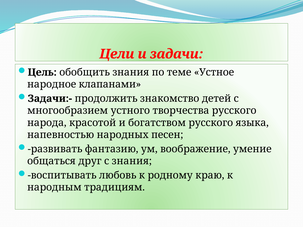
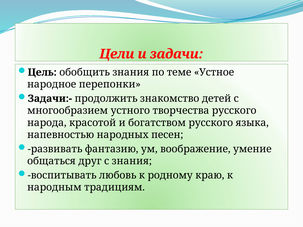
клапанами: клапанами -> перепонки (110, 85)
